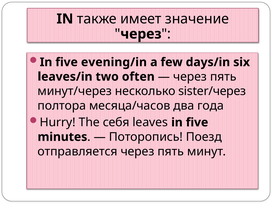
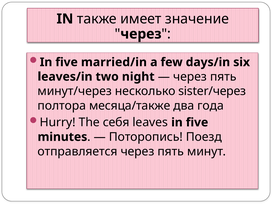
evening/in: evening/in -> married/in (114, 62)
often: often -> night (138, 77)
месяца/часов: месяца/часов -> месяца/также (130, 106)
